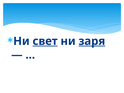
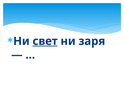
заря underline: present -> none (92, 41)
